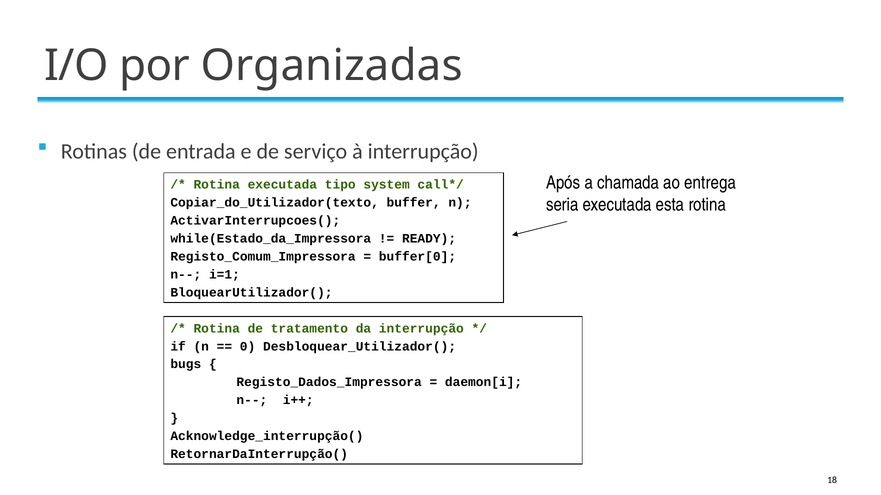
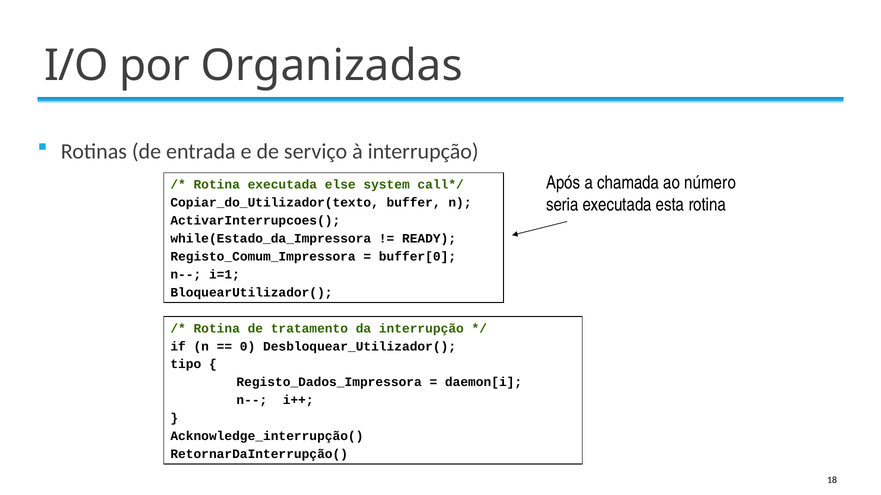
entrega: entrega -> número (710, 183)
tipo: tipo -> else (340, 185)
bugs: bugs -> tipo (186, 365)
